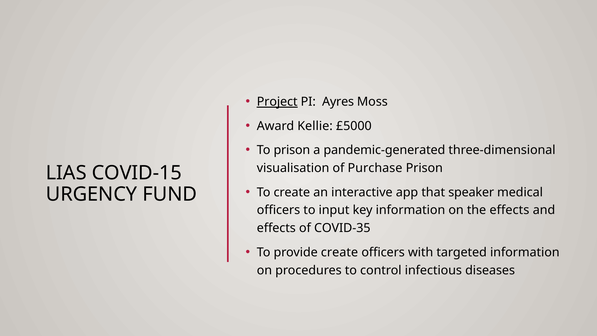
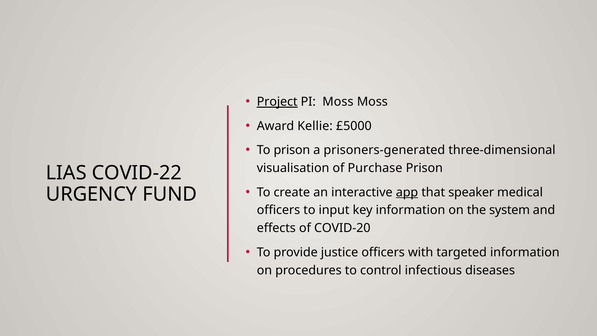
PI Ayres: Ayres -> Moss (338, 102)
pandemic-generated: pandemic-generated -> prisoners-generated (384, 150)
COVID-15: COVID-15 -> COVID-22 (137, 173)
app underline: none -> present (407, 192)
the effects: effects -> system (510, 210)
COVID-35: COVID-35 -> COVID-20 (342, 228)
provide create: create -> justice (340, 252)
